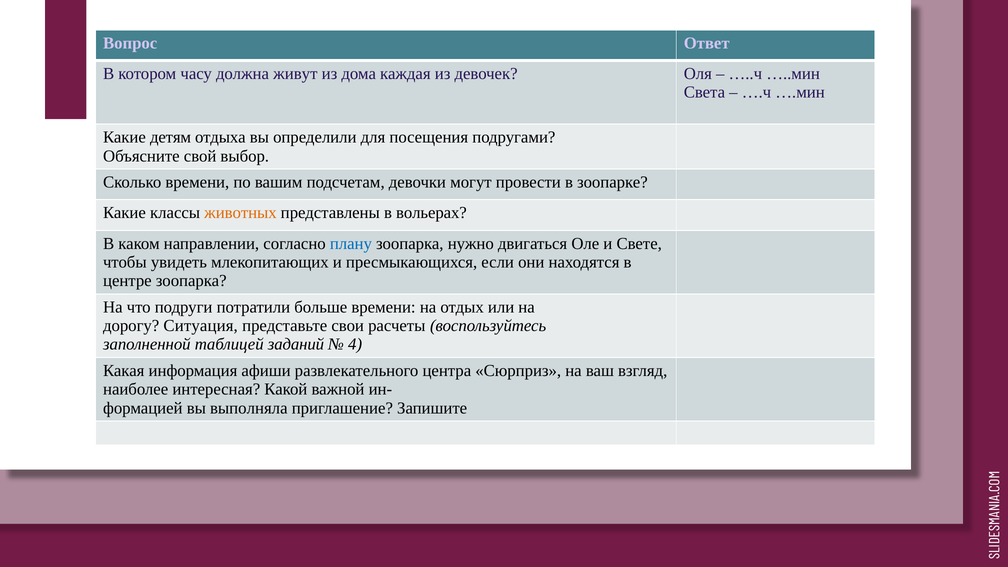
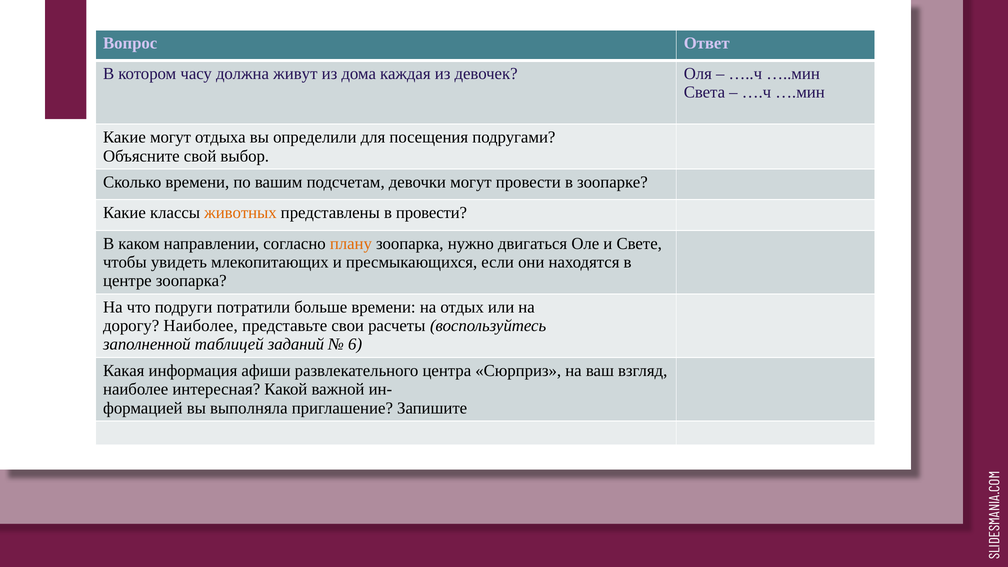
Какие детям: детям -> могут (171, 137)
в вольерах: вольерах -> провести (431, 213)
плану colour: blue -> orange (351, 244)
дорогу Ситуация: Ситуация -> Наиболее (201, 326)
4: 4 -> 6 (355, 344)
